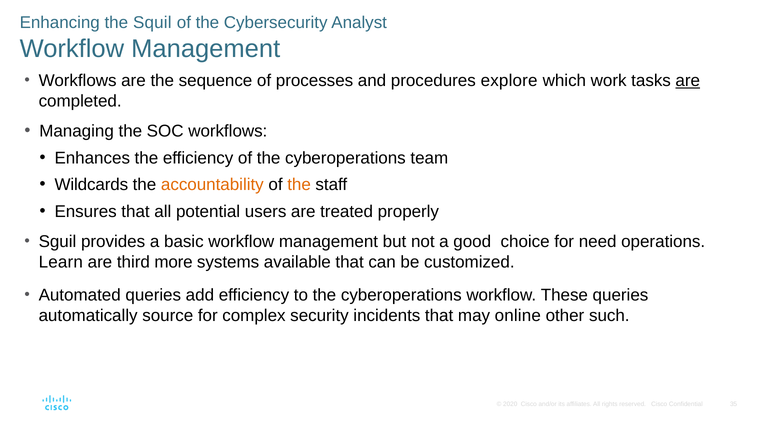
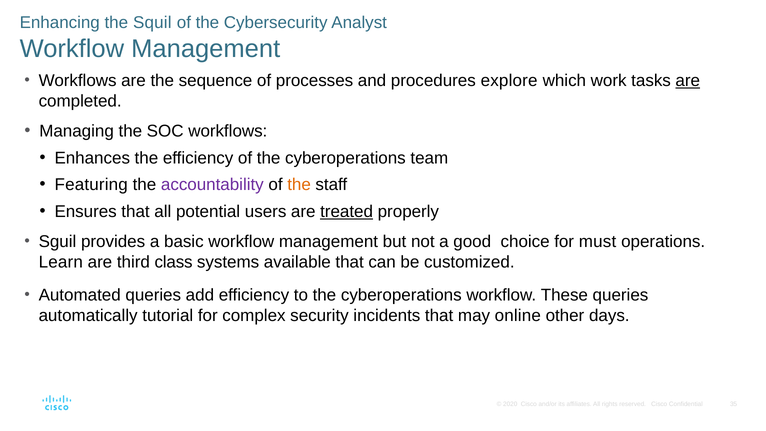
Wildcards: Wildcards -> Featuring (91, 185)
accountability colour: orange -> purple (212, 185)
treated underline: none -> present (347, 212)
need: need -> must (598, 242)
more: more -> class (174, 262)
source: source -> tutorial (168, 316)
such: such -> days (609, 316)
